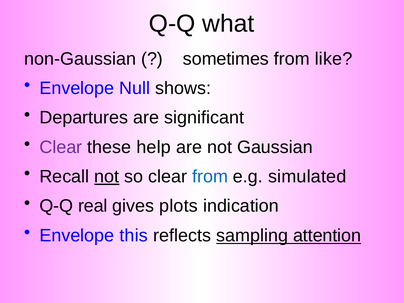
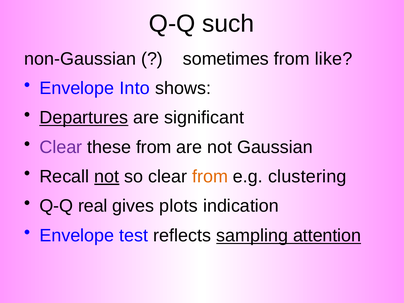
what: what -> such (228, 24)
Null: Null -> Into (135, 88)
Departures underline: none -> present (84, 118)
these help: help -> from (154, 147)
from colour: blue -> orange (210, 177)
simulated: simulated -> clustering (307, 177)
this: this -> test (134, 236)
